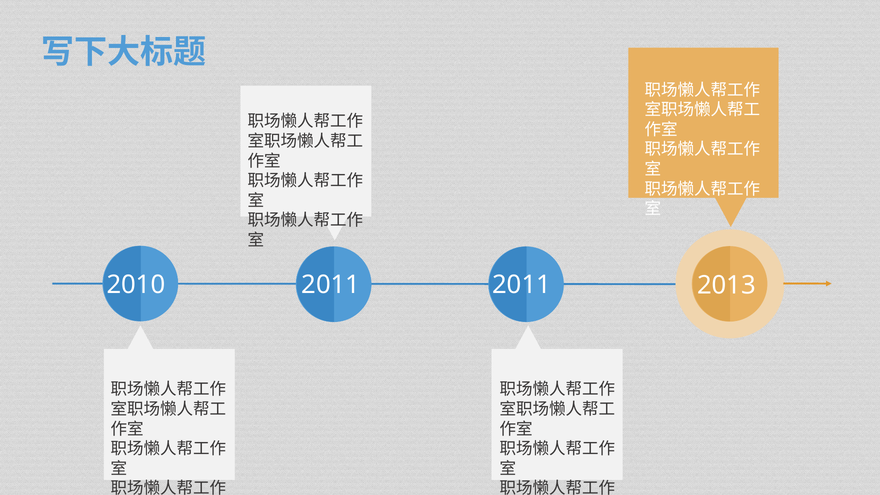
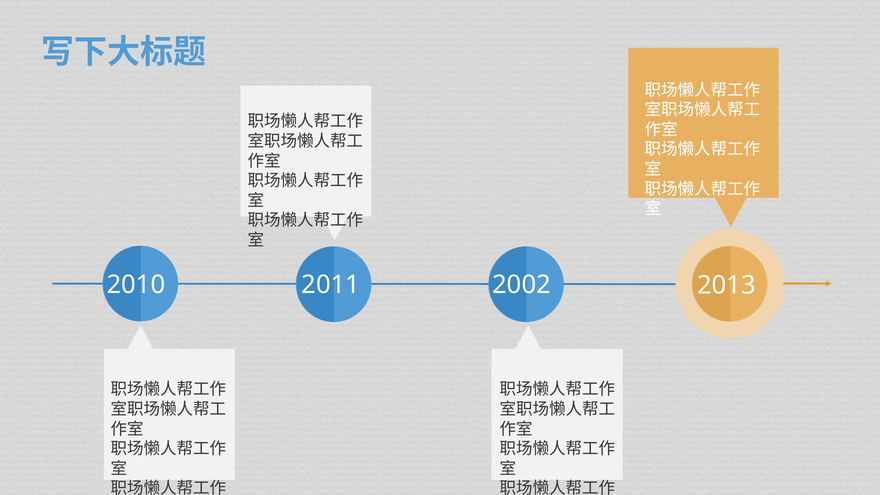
2010 2011: 2011 -> 2002 (522, 285)
